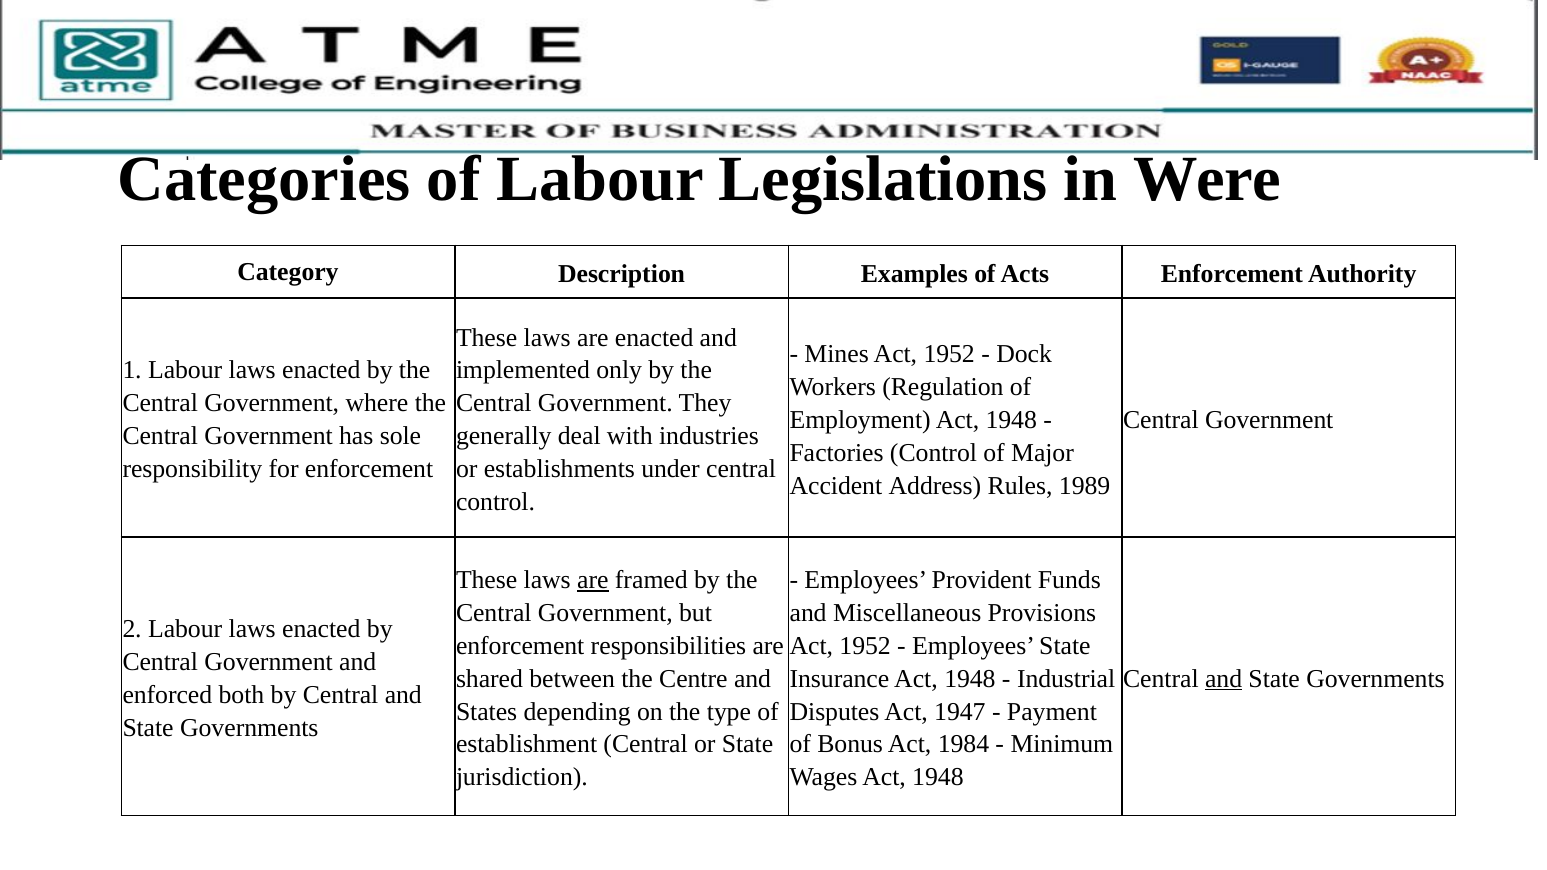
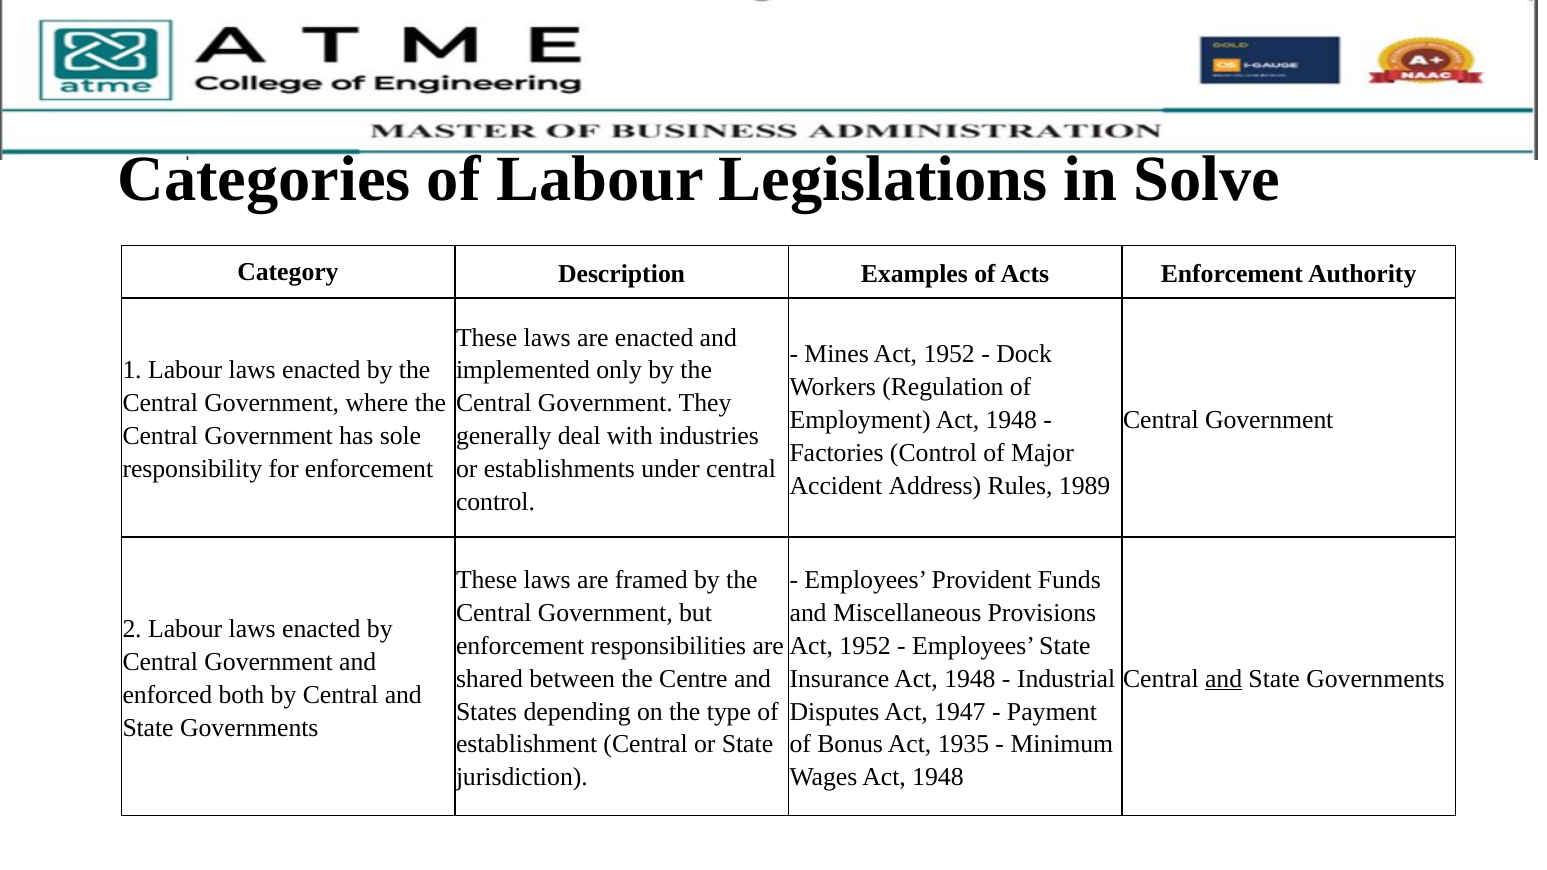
Were: Were -> Solve (1207, 180)
are underline: present -> none (593, 580)
1984: 1984 -> 1935 (963, 745)
